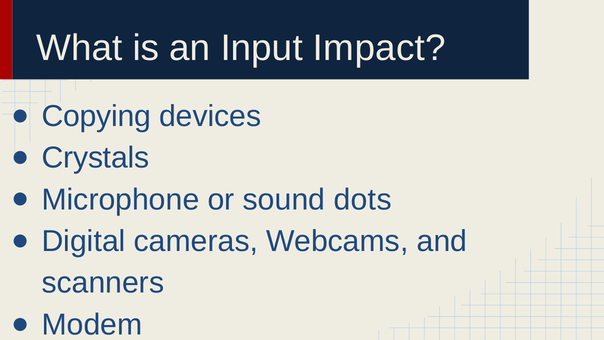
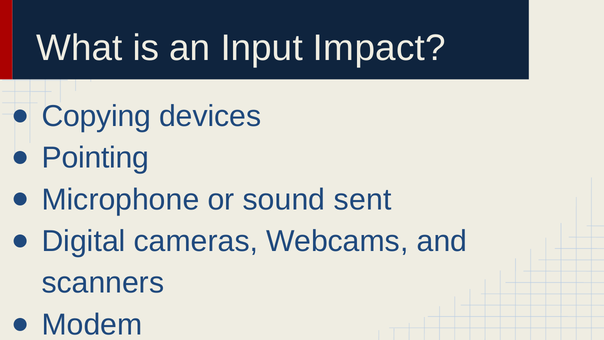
Crystals: Crystals -> Pointing (95, 158)
dots: dots -> sent (363, 199)
